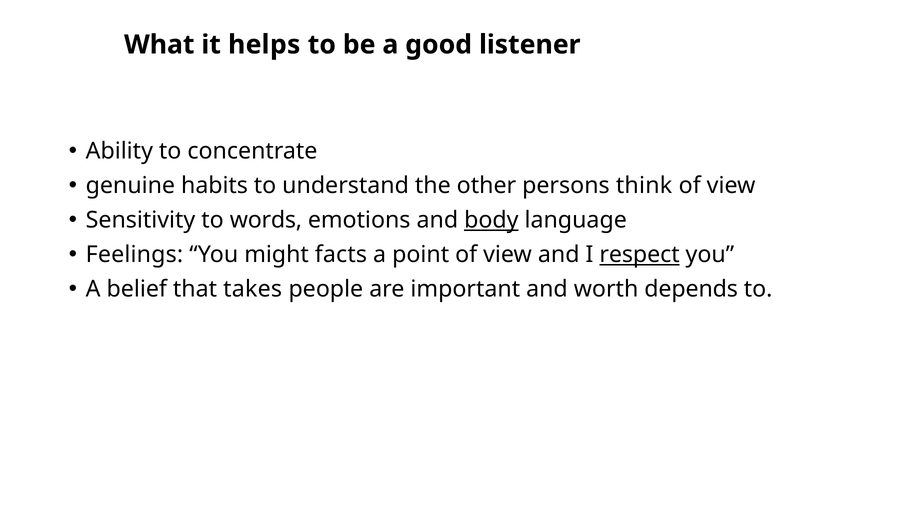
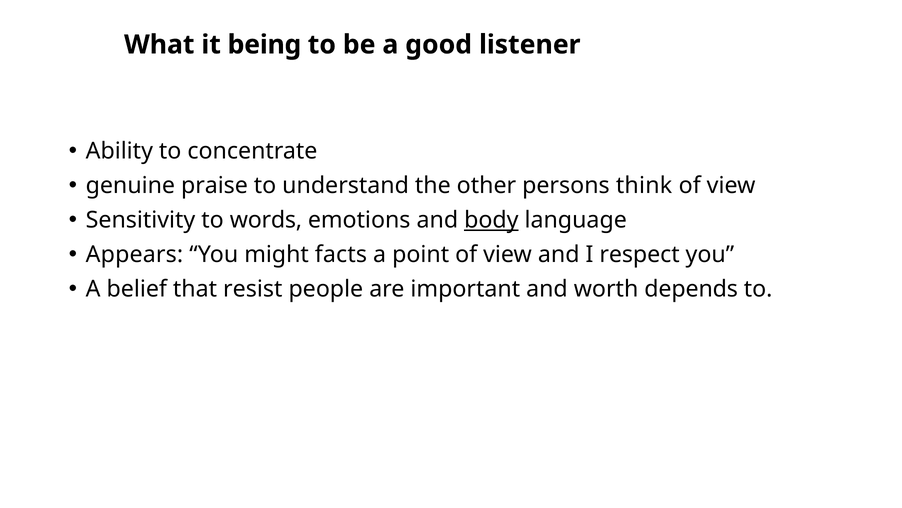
helps: helps -> being (264, 45)
habits: habits -> praise (214, 185)
Feelings: Feelings -> Appears (134, 254)
respect underline: present -> none (640, 254)
takes: takes -> resist (253, 289)
